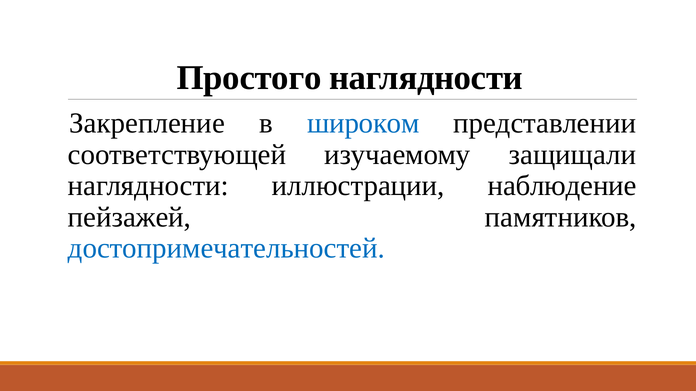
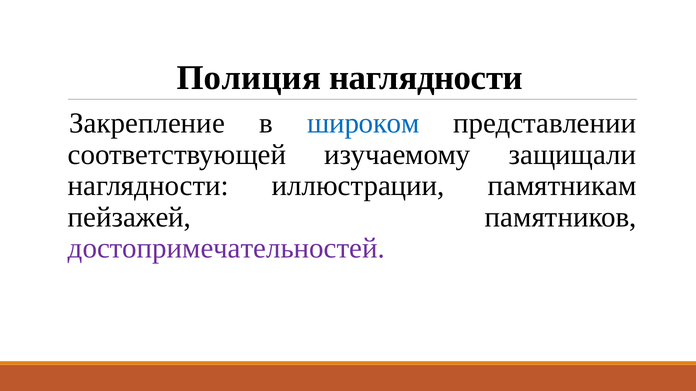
Простого: Простого -> Полиция (249, 78)
наблюдение: наблюдение -> памятникам (562, 186)
достопримечательностей colour: blue -> purple (226, 249)
